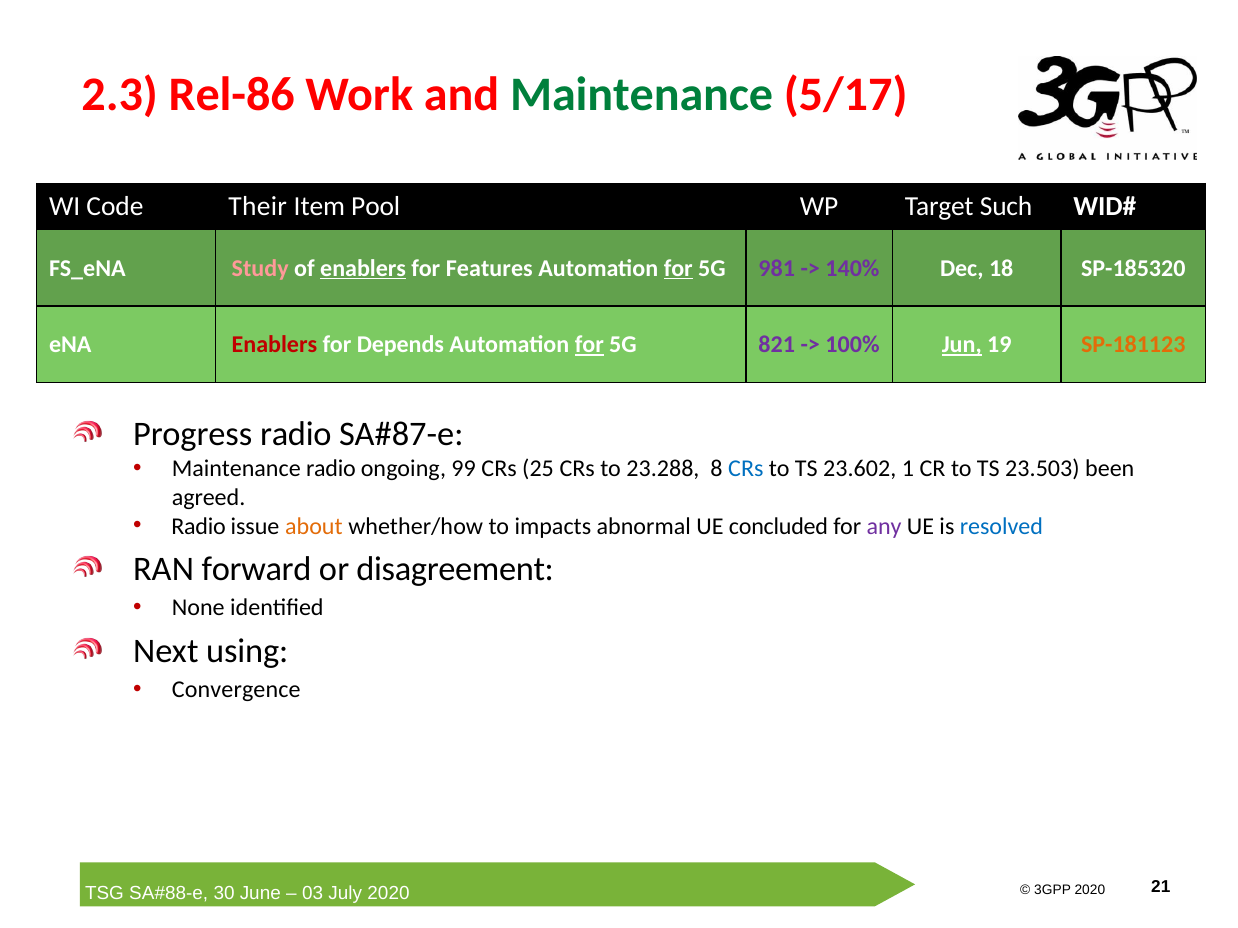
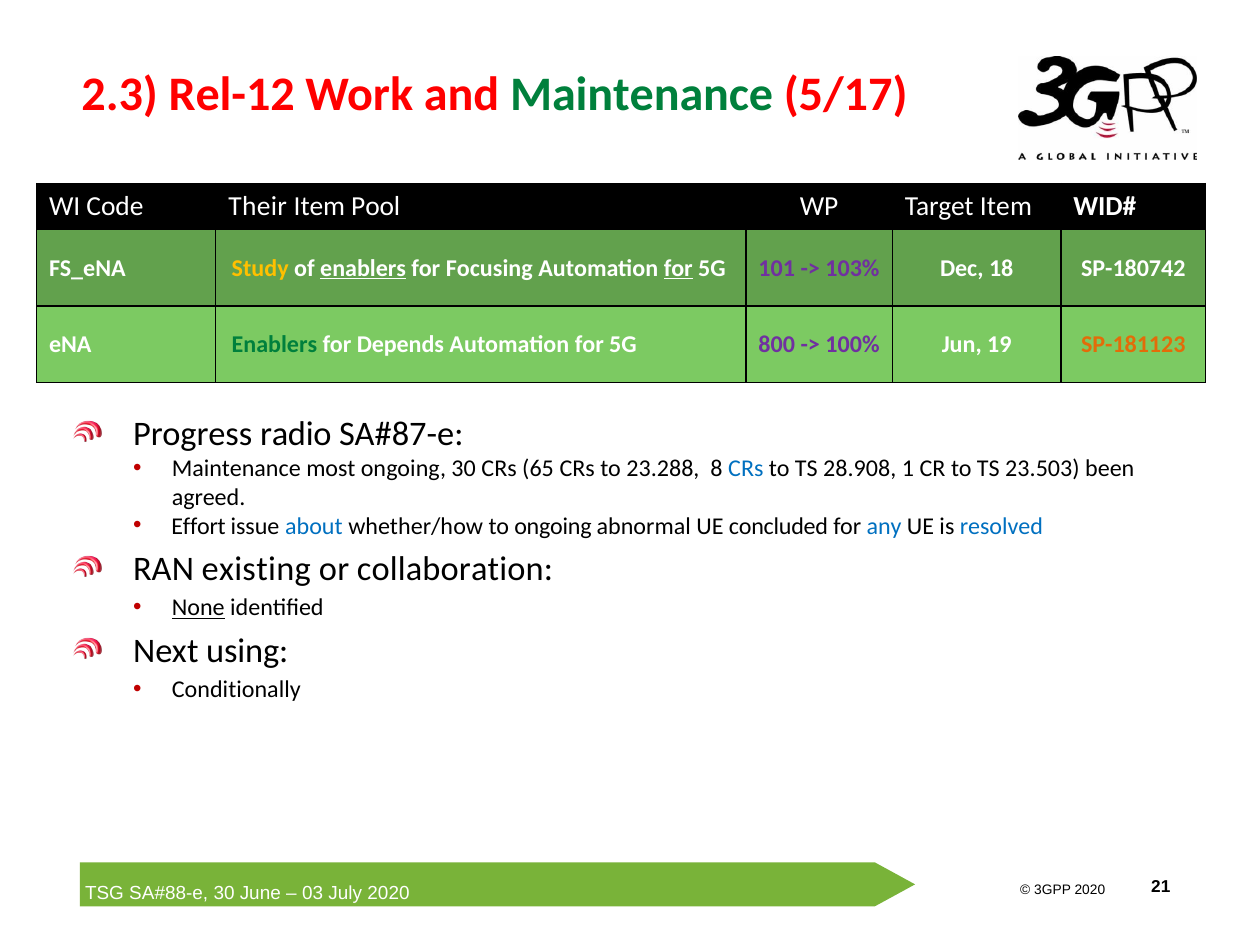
Rel-86: Rel-86 -> Rel-12 (232, 95)
Target Such: Such -> Item (1006, 207)
Study colour: pink -> yellow (260, 268)
Features: Features -> Focusing (489, 268)
981: 981 -> 101 (777, 268)
140%: 140% -> 103% (852, 268)
SP-185320: SP-185320 -> SP-180742 (1133, 268)
Enablers colour: red -> green (274, 345)
for underline: present -> none (589, 345)
821: 821 -> 800 (777, 345)
Jun underline: present -> none (962, 345)
Maintenance radio: radio -> most (331, 469)
ongoing 99: 99 -> 30 (464, 469)
25: 25 -> 65 (538, 469)
23.602: 23.602 -> 28.908 (860, 469)
Radio: Radio -> Effort (199, 526)
about colour: orange -> blue (314, 526)
to impacts: impacts -> ongoing (553, 526)
any colour: purple -> blue (884, 526)
forward: forward -> existing (256, 569)
disagreement: disagreement -> collaboration (455, 569)
None underline: none -> present (198, 608)
Convergence: Convergence -> Conditionally (236, 690)
